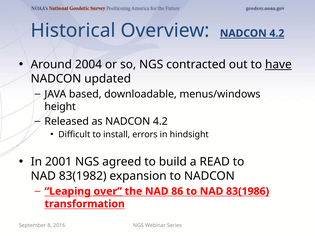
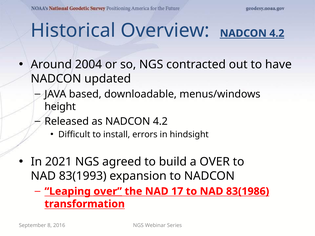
have underline: present -> none (278, 65)
2001: 2001 -> 2021 (59, 162)
a READ: READ -> OVER (215, 162)
83(1982: 83(1982 -> 83(1993 (83, 176)
86: 86 -> 17 (177, 192)
